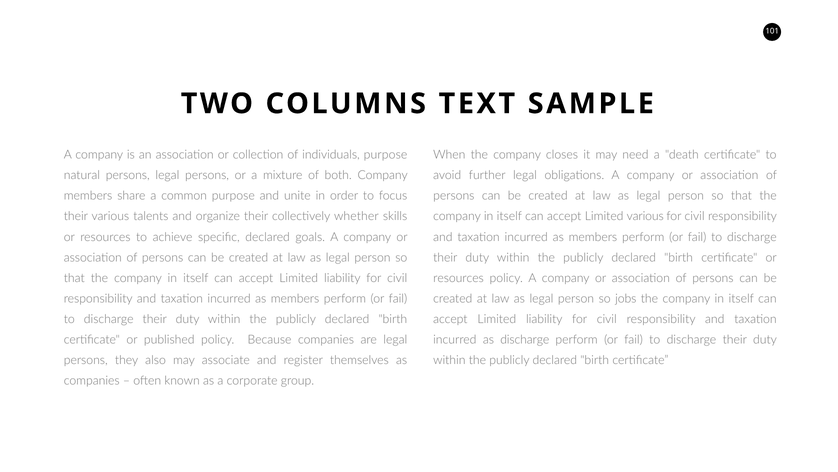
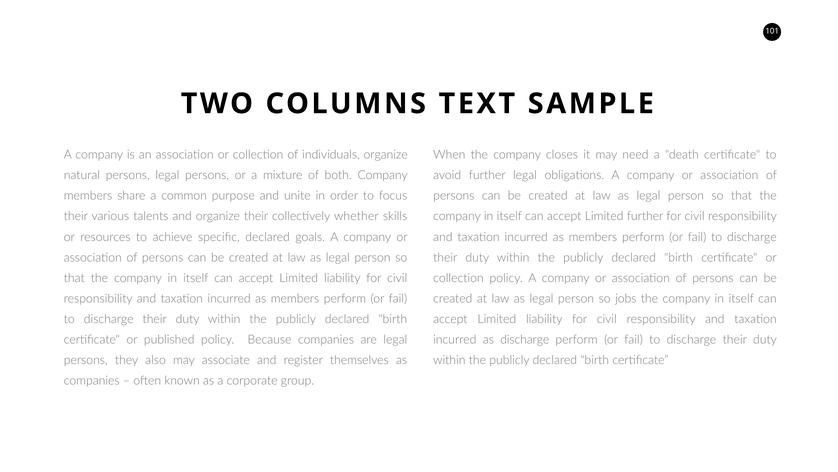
individuals purpose: purpose -> organize (386, 155)
Limited various: various -> further (645, 216)
resources: resources -> collection (458, 278)
